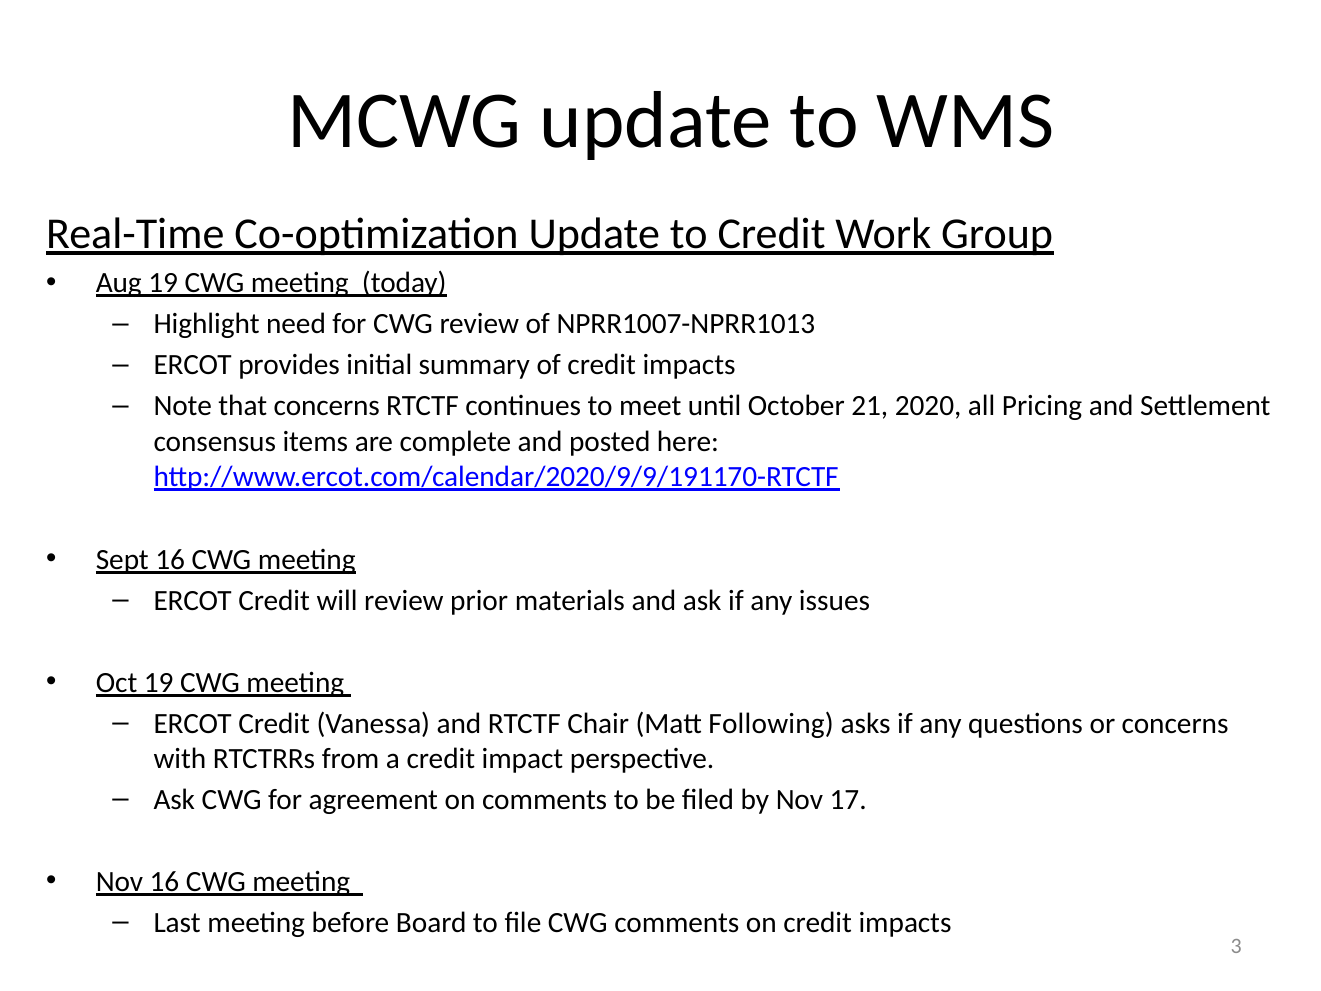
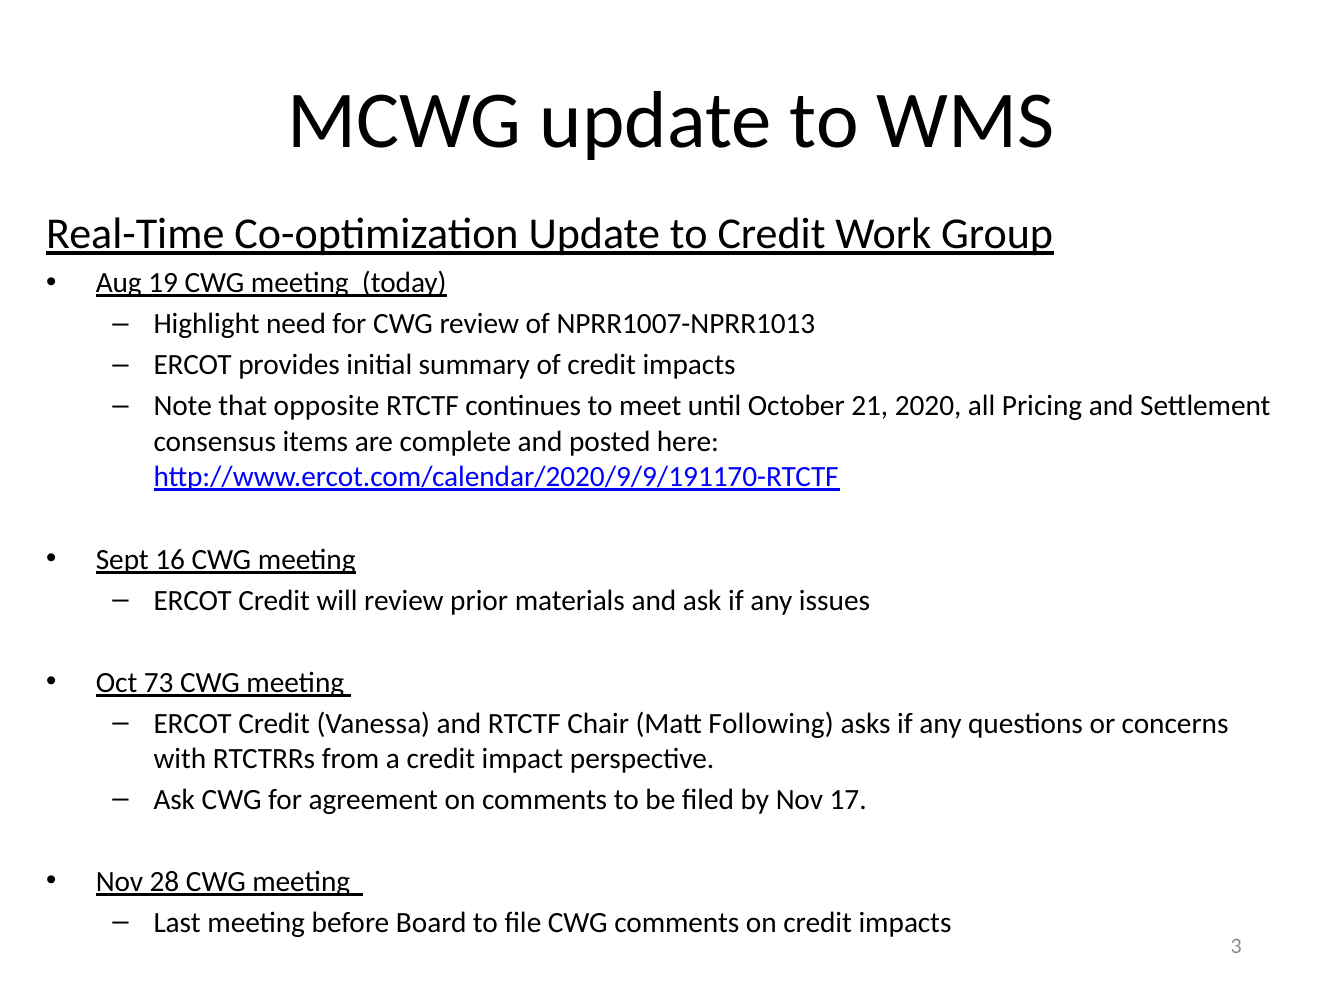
that concerns: concerns -> opposite (327, 406)
Oct 19: 19 -> 73 (159, 682)
Nov 16: 16 -> 28 (165, 882)
